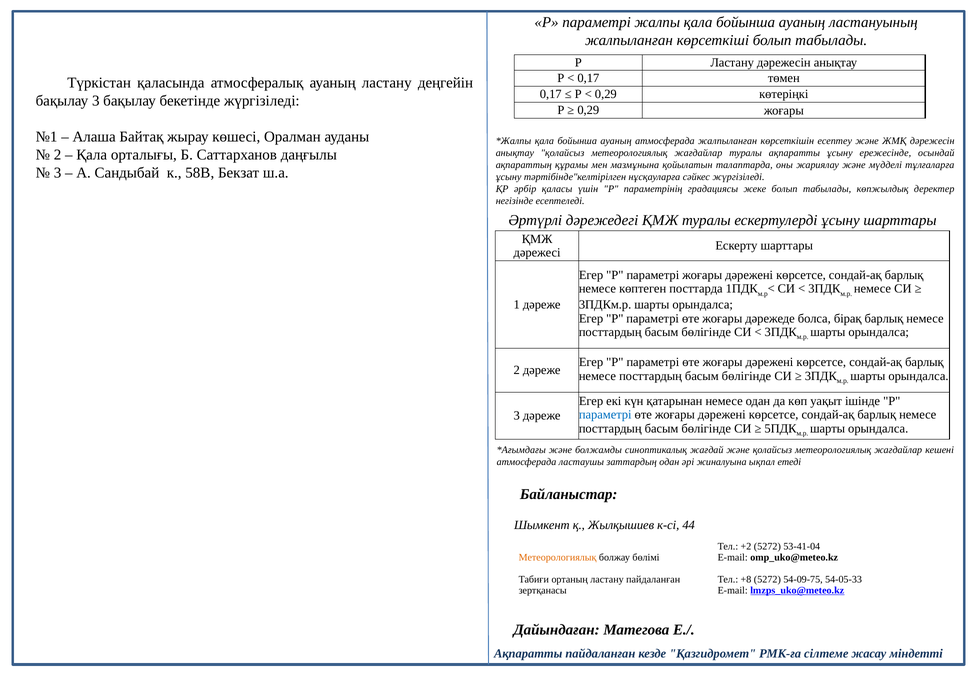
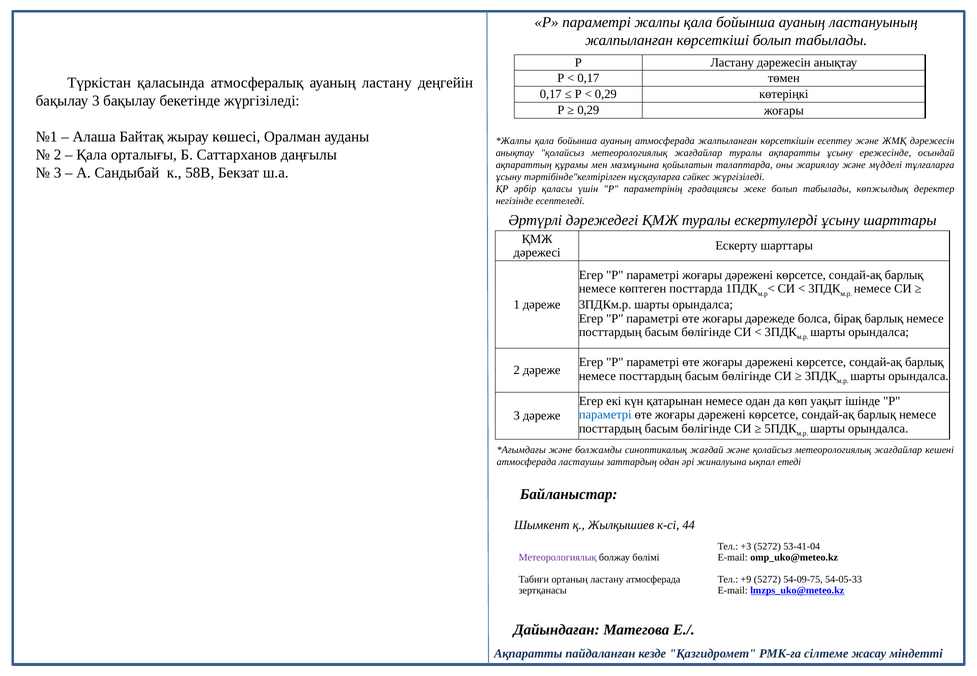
+2: +2 -> +3 (746, 547)
Метеорологиялық colour: orange -> purple (558, 558)
ластану пайдаланған: пайдаланған -> атмосферада (653, 580)
+8: +8 -> +9 (746, 580)
